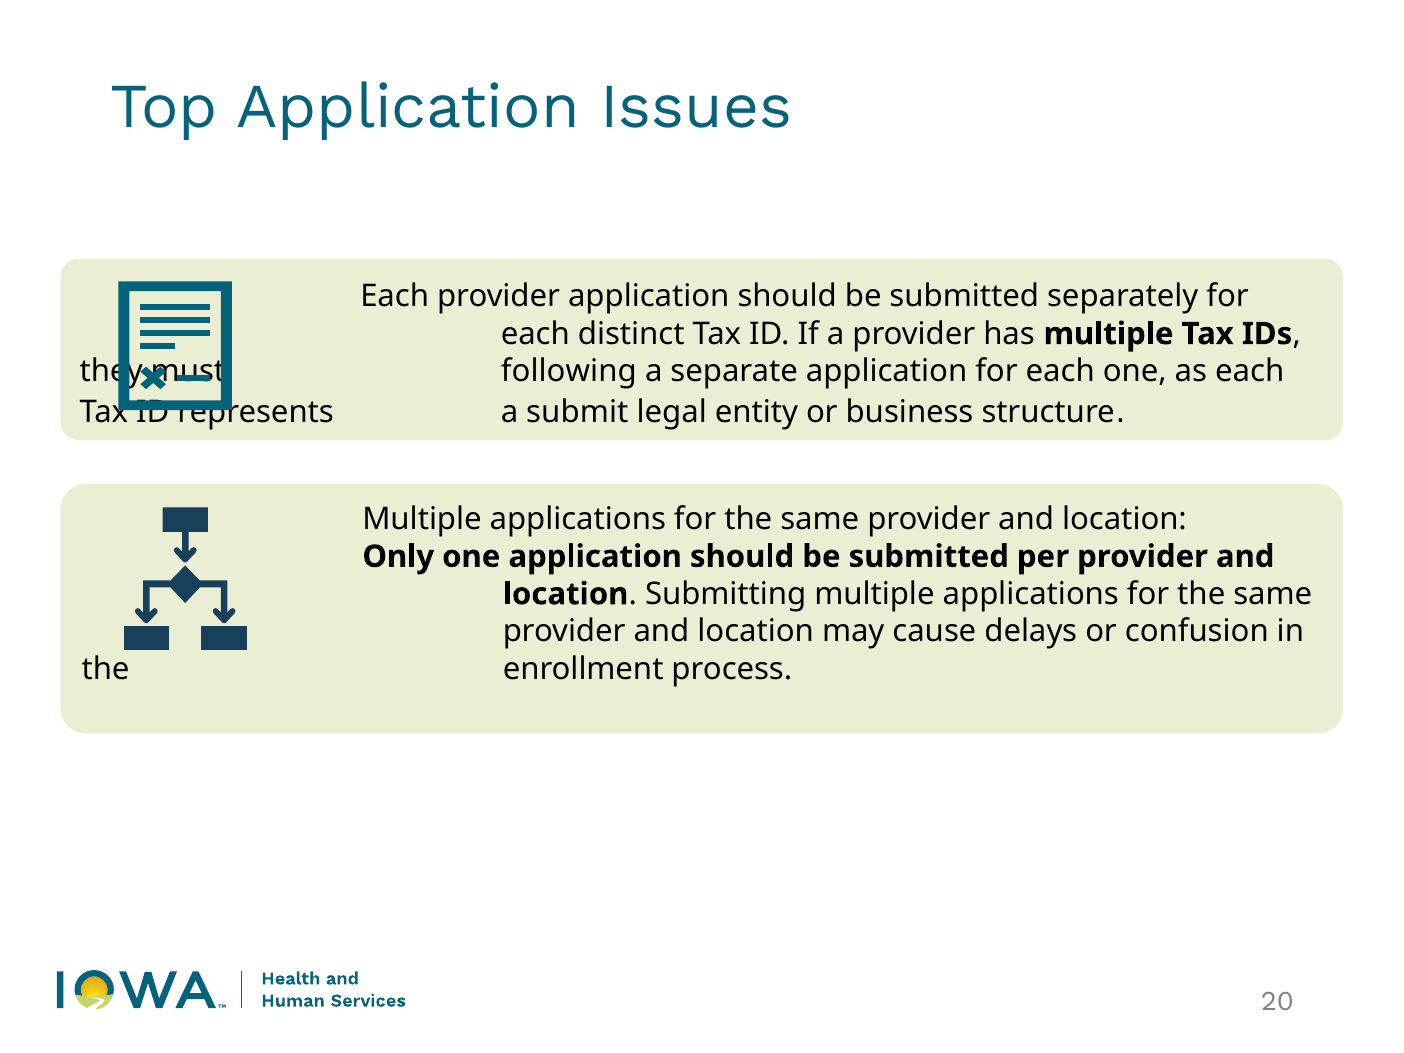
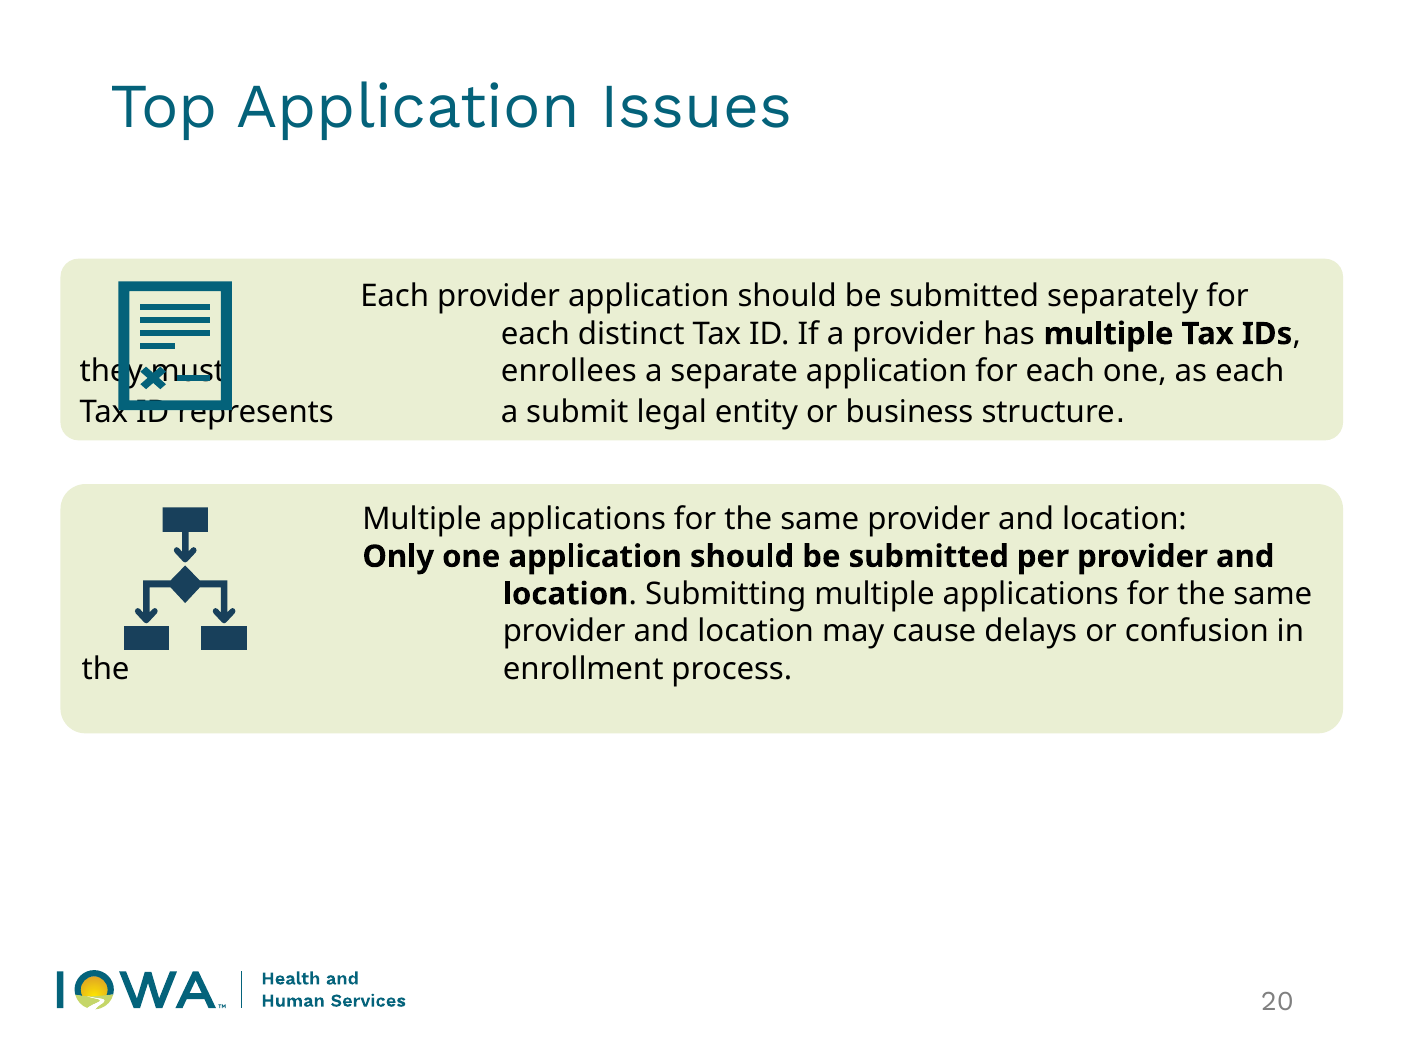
following: following -> enrollees (569, 371)
